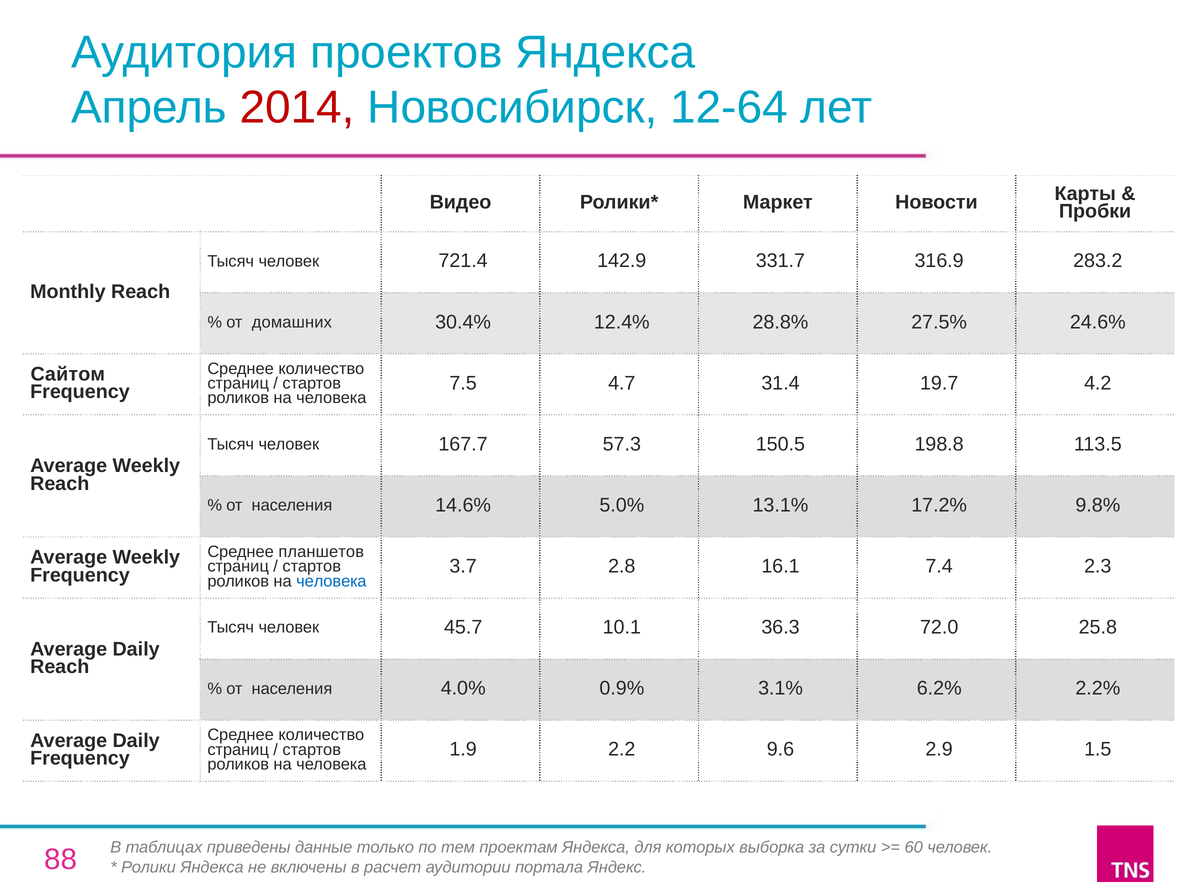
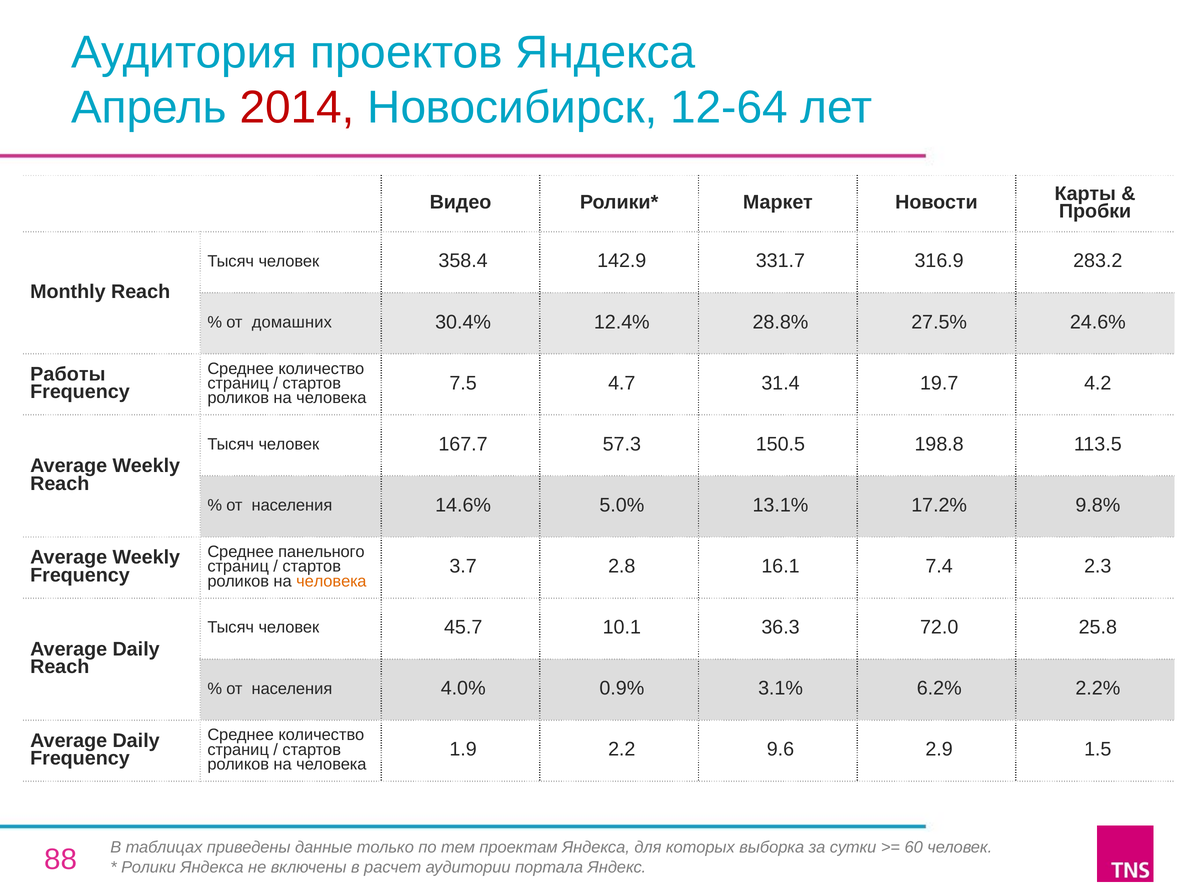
721.4: 721.4 -> 358.4 (463, 261)
Сайтом: Сайтом -> Работы (68, 374)
планшетов: планшетов -> панельного (321, 552)
человека colour: blue -> orange (331, 581)
